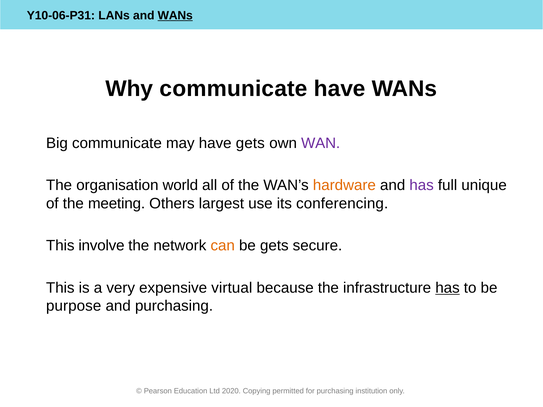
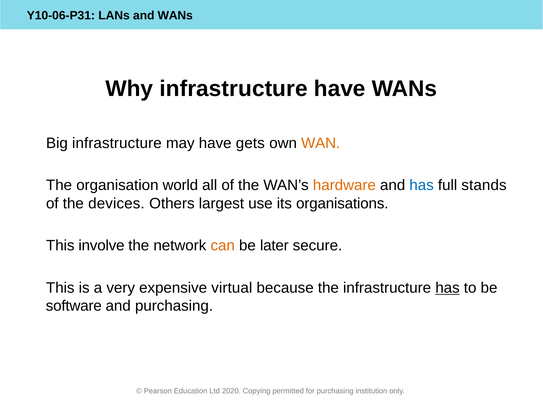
WANs underline: present -> none (175, 15)
Why communicate: communicate -> infrastructure (234, 89)
Big communicate: communicate -> infrastructure (117, 143)
WAN colour: purple -> orange (321, 143)
has colour: purple -> blue (422, 185)
unique: unique -> stands (484, 185)
meeting: meeting -> devices (116, 204)
conferencing: conferencing -> organisations (342, 204)
be gets: gets -> later (274, 246)
purpose: purpose -> software (74, 306)
